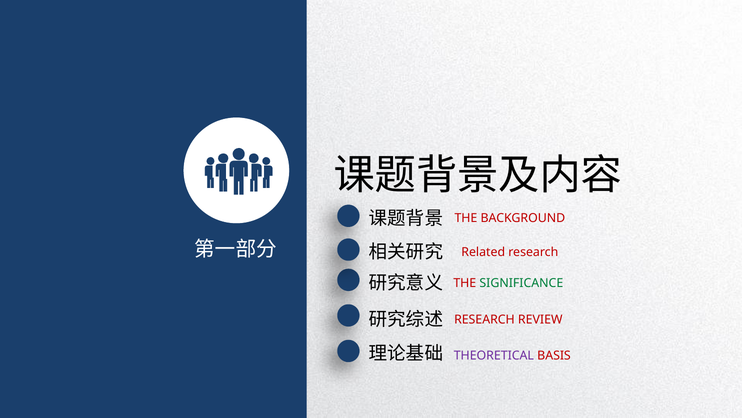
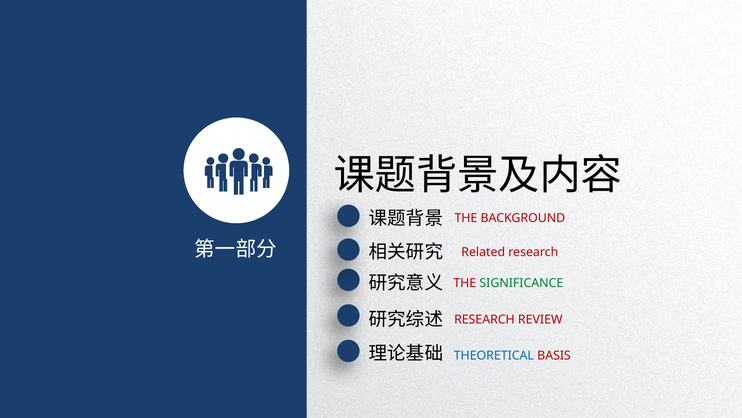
THEORETICAL colour: purple -> blue (494, 355)
